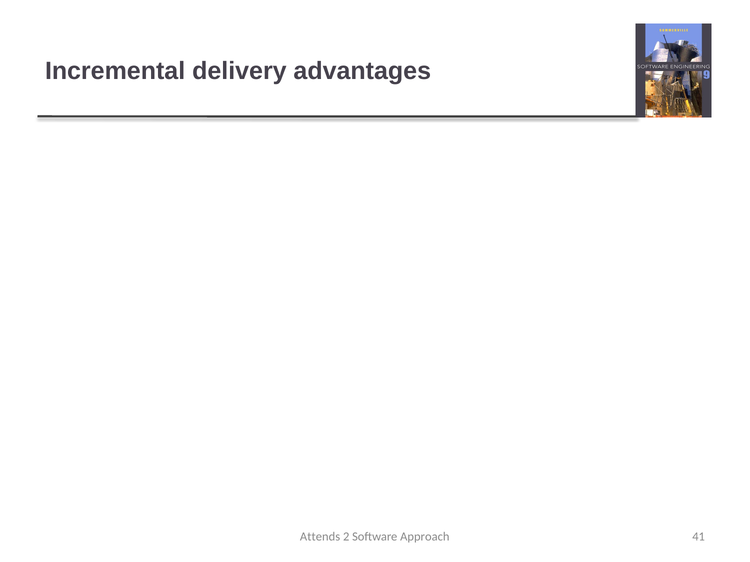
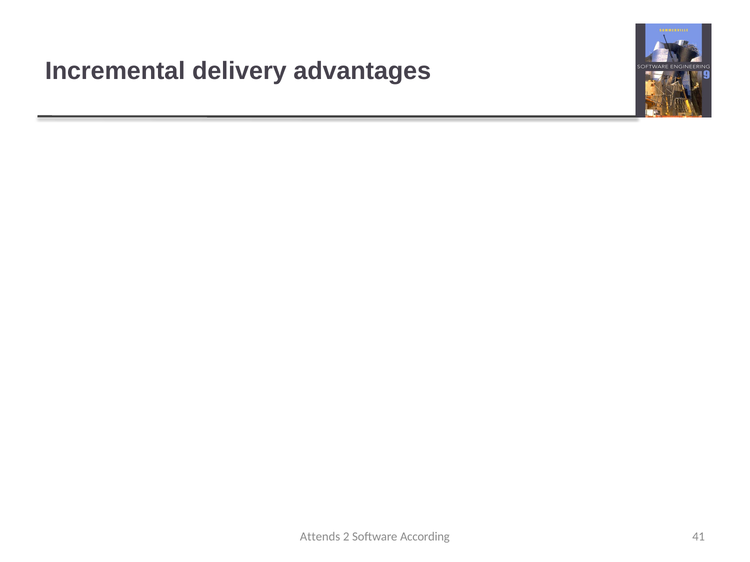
Approach: Approach -> According (425, 537)
